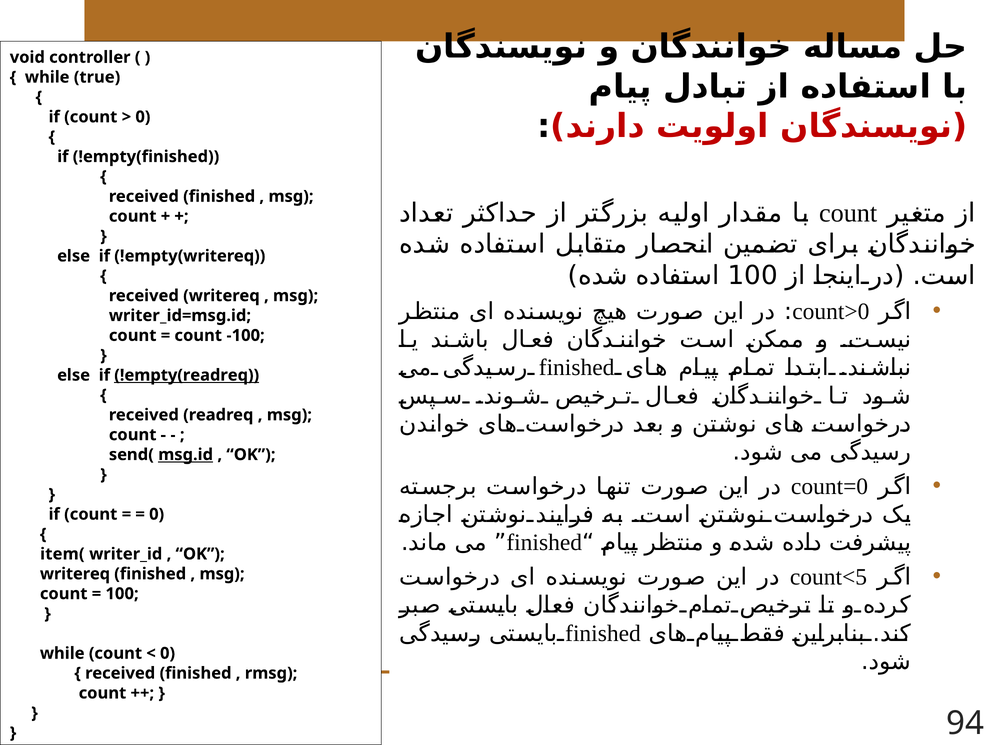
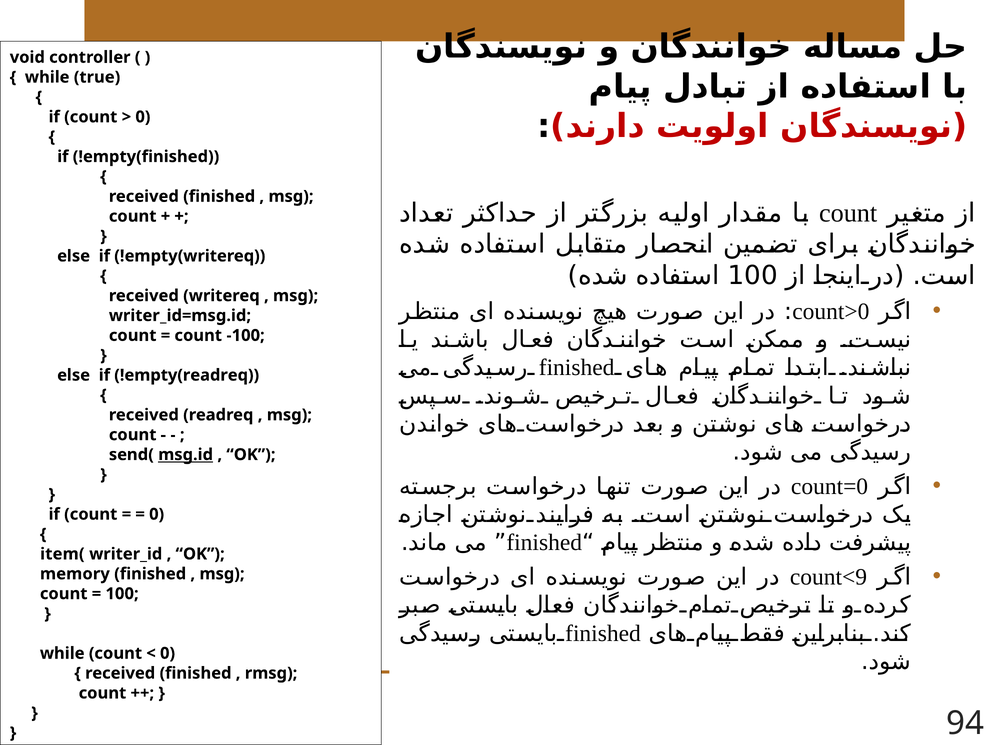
!empty(readreq underline: present -> none (187, 375)
count<5: count<5 -> count<9 (828, 577)
writereq: writereq -> memory (75, 574)
